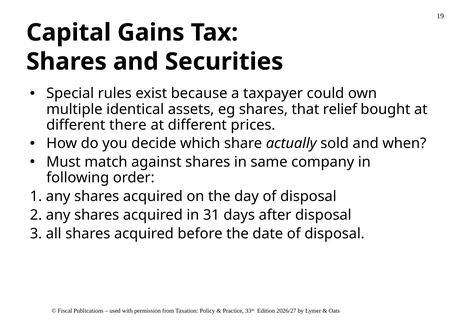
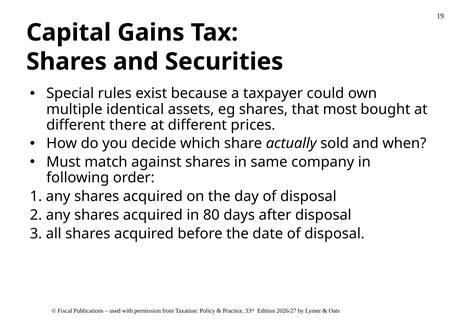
relief: relief -> most (340, 109)
31: 31 -> 80 (211, 215)
